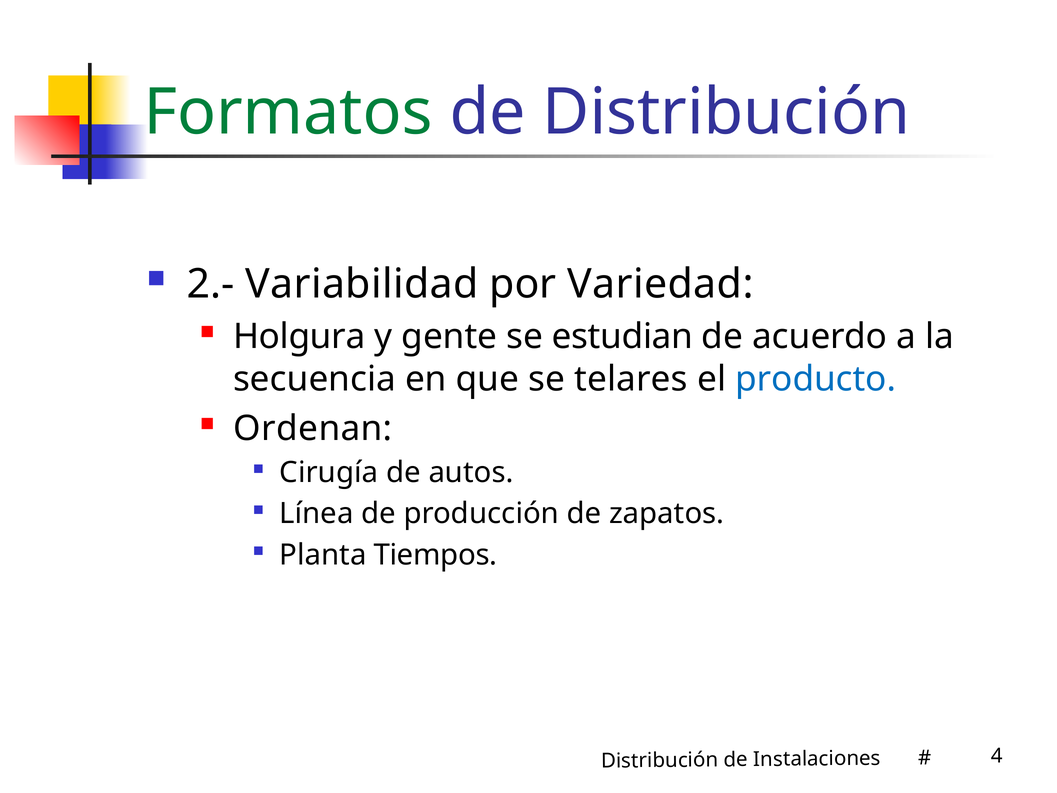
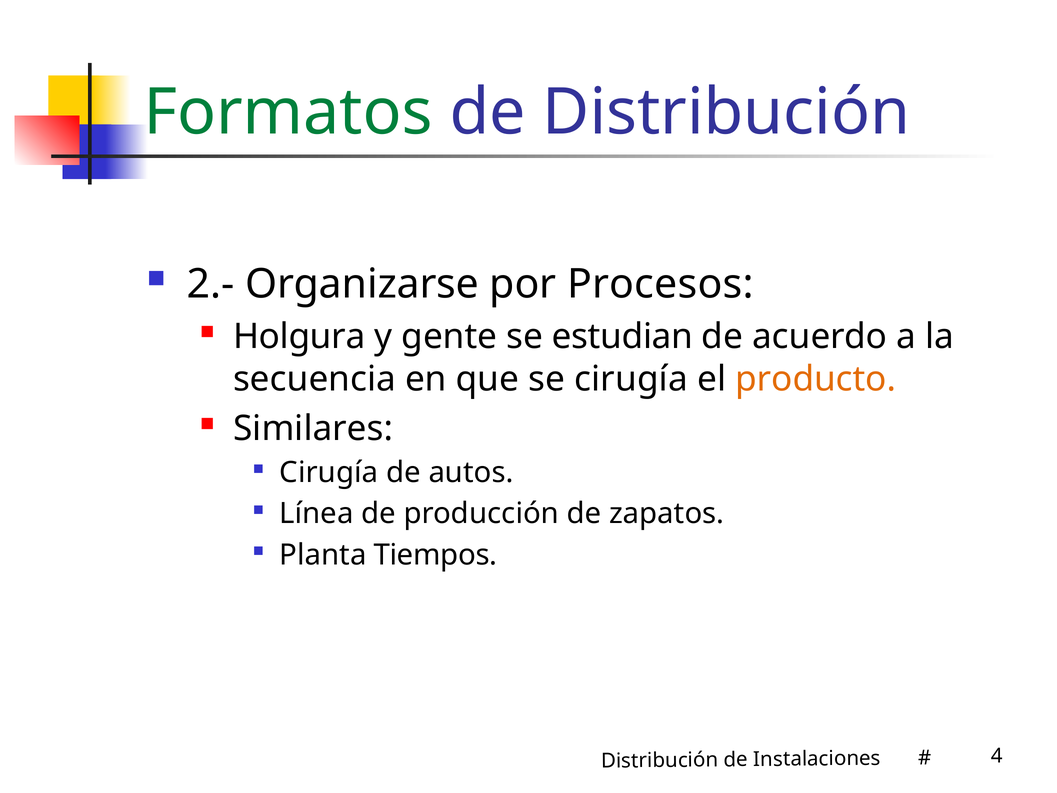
Variabilidad: Variabilidad -> Organizarse (362, 284)
Variedad: Variedad -> Procesos (660, 284)
se telares: telares -> cirugía (631, 379)
producto colour: blue -> orange (816, 379)
Ordenan: Ordenan -> Similares (313, 428)
